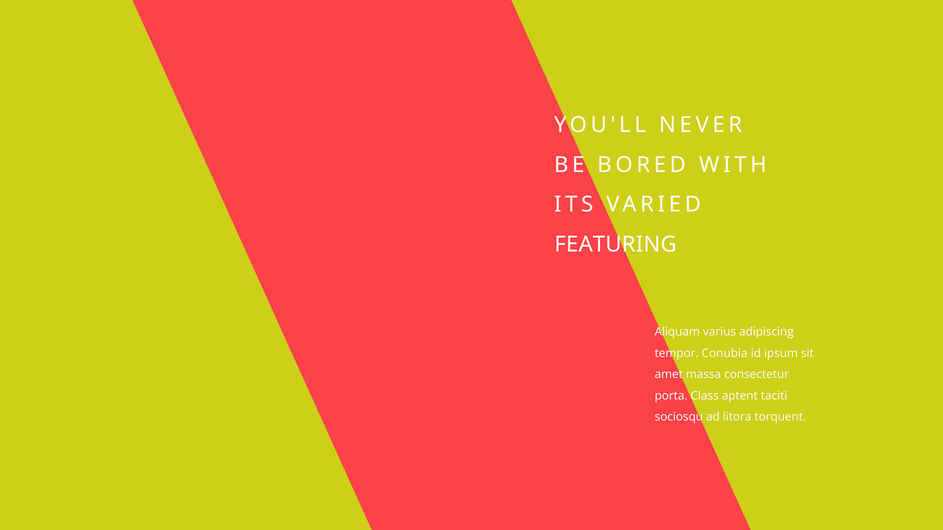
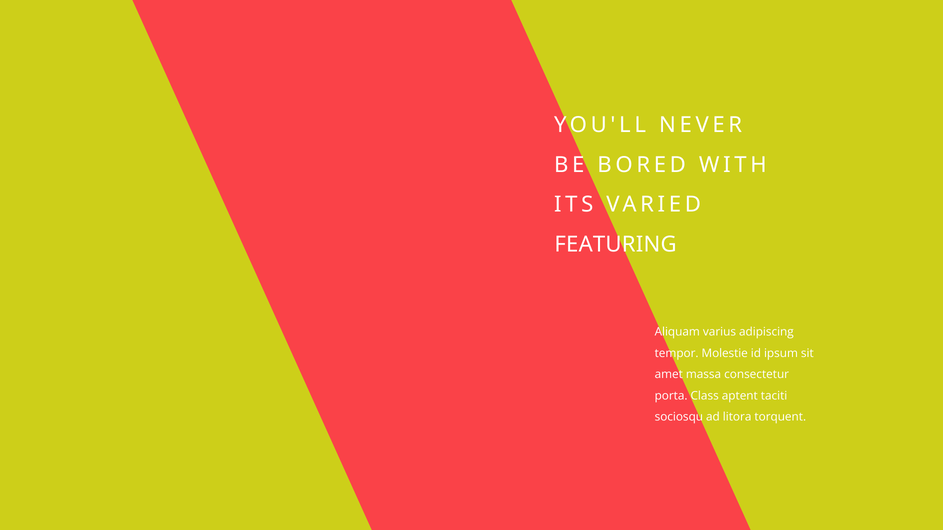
Conubia: Conubia -> Molestie (725, 354)
